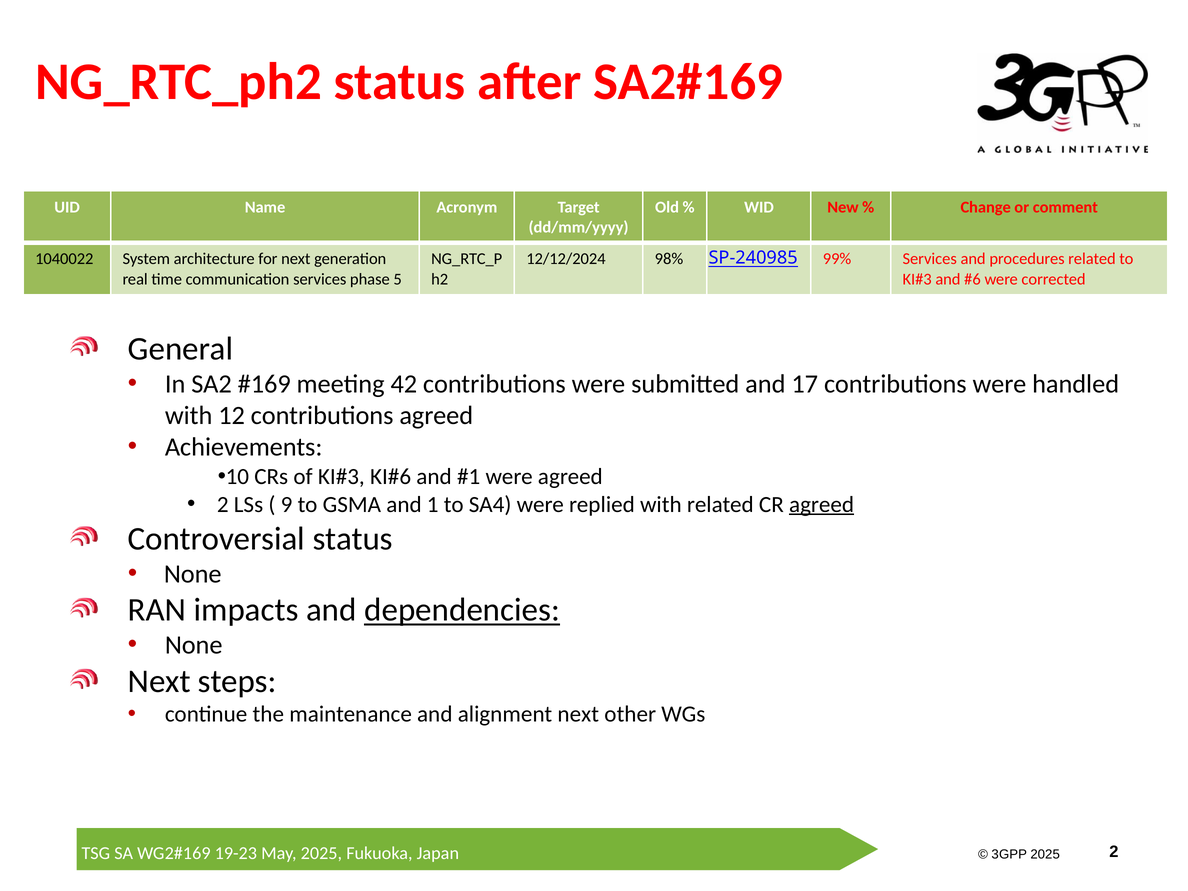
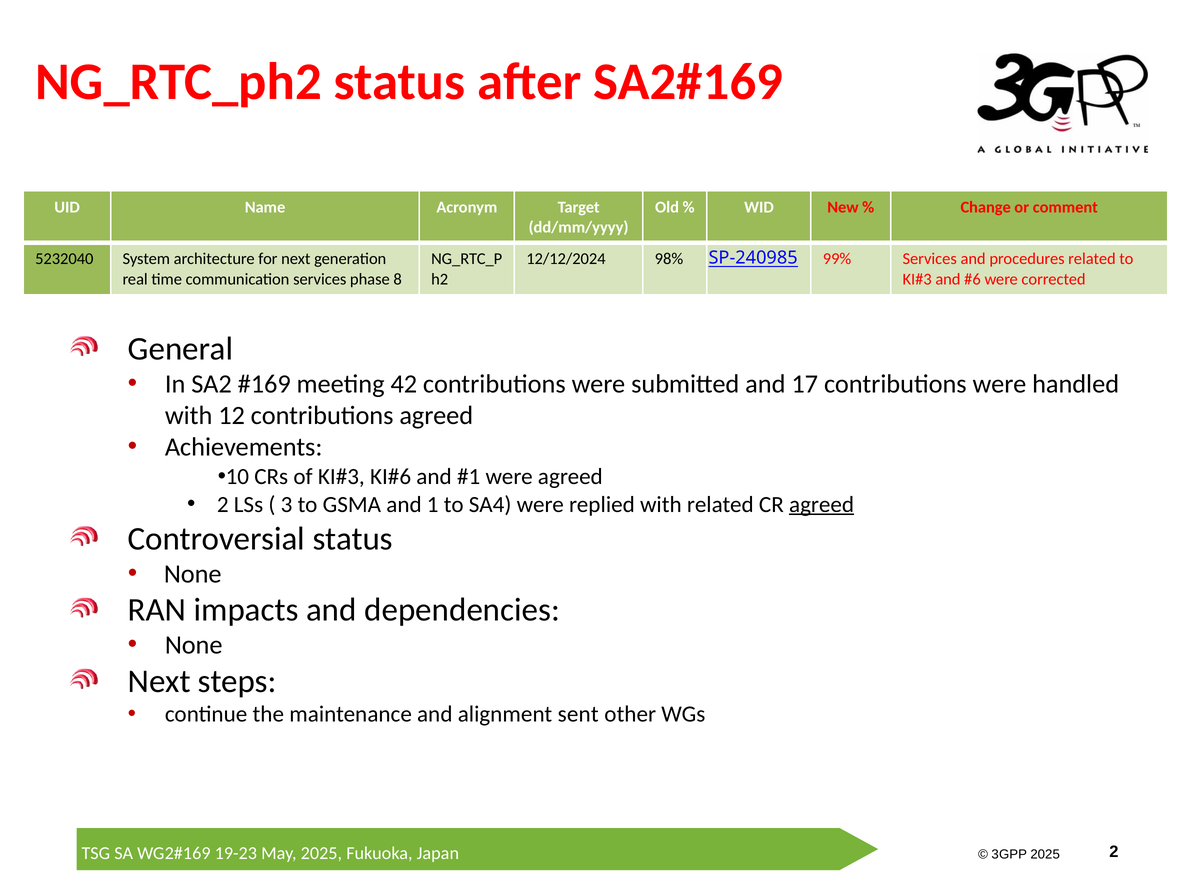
1040022: 1040022 -> 5232040 (64, 259)
5: 5 -> 8 (398, 279)
9: 9 -> 3 (286, 504)
dependencies underline: present -> none (462, 610)
alignment next: next -> sent (578, 714)
